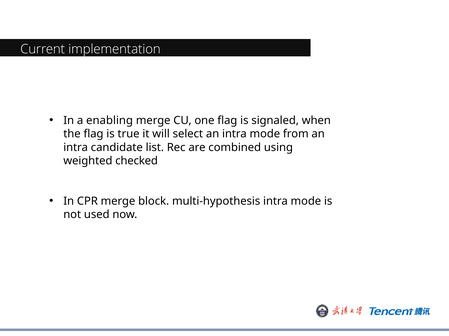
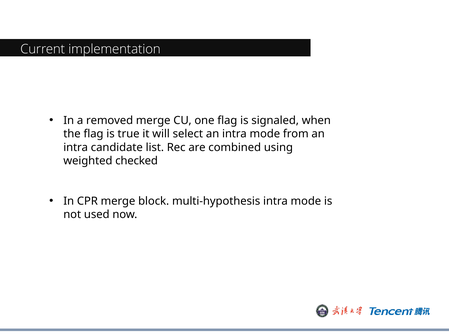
enabling: enabling -> removed (110, 121)
